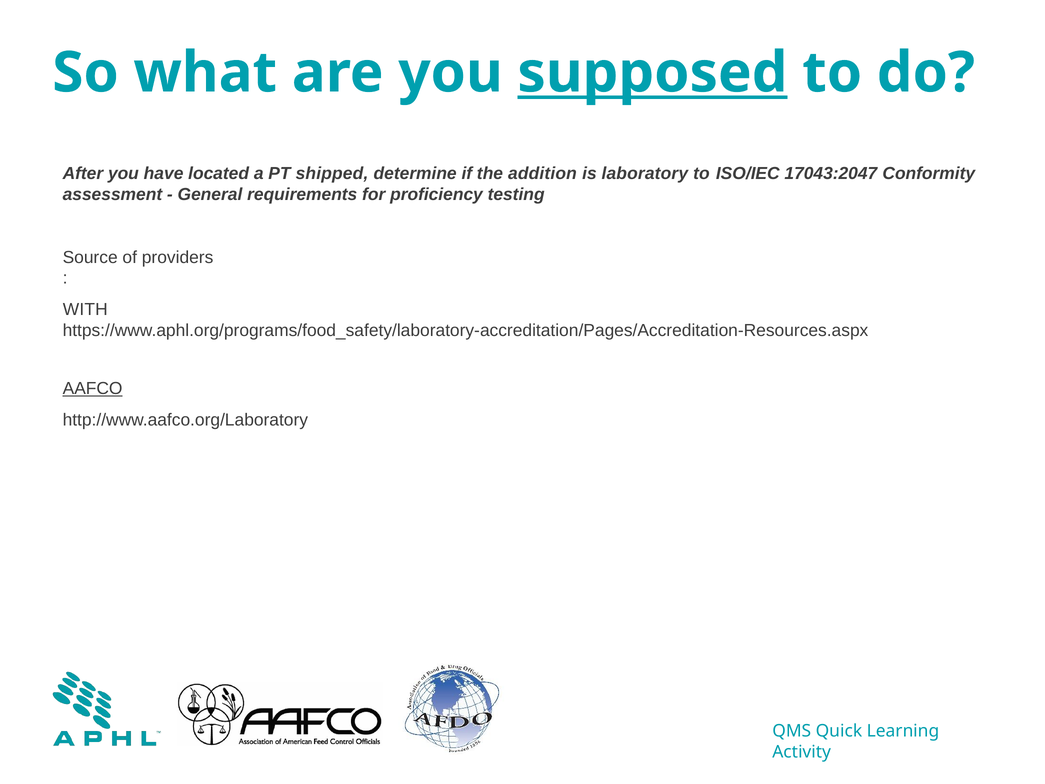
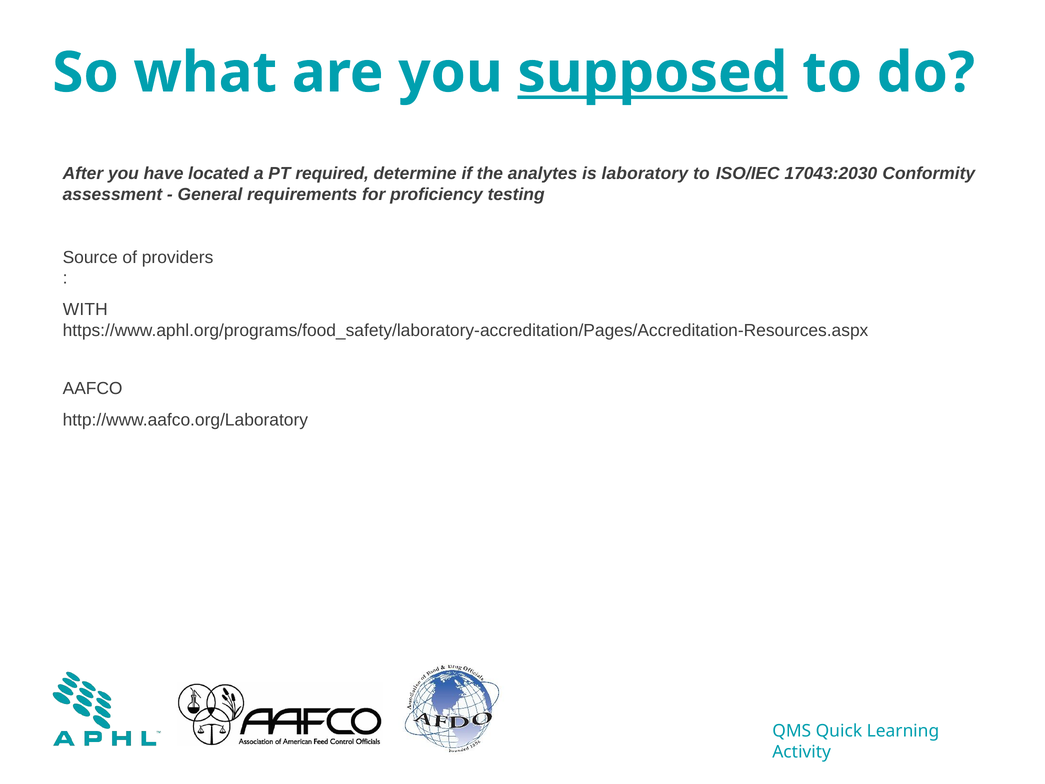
shipped: shipped -> required (332, 174)
addition: addition -> analytes (543, 174)
17043:2047: 17043:2047 -> 17043:2030 (831, 174)
AAFCO underline: present -> none (93, 388)
